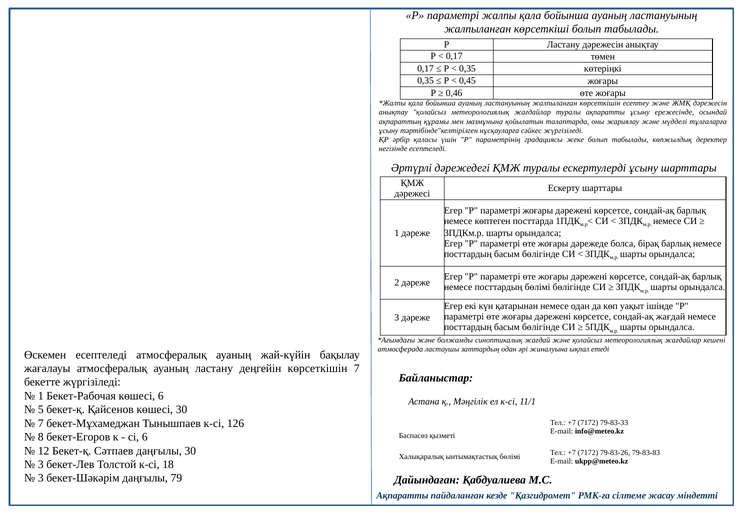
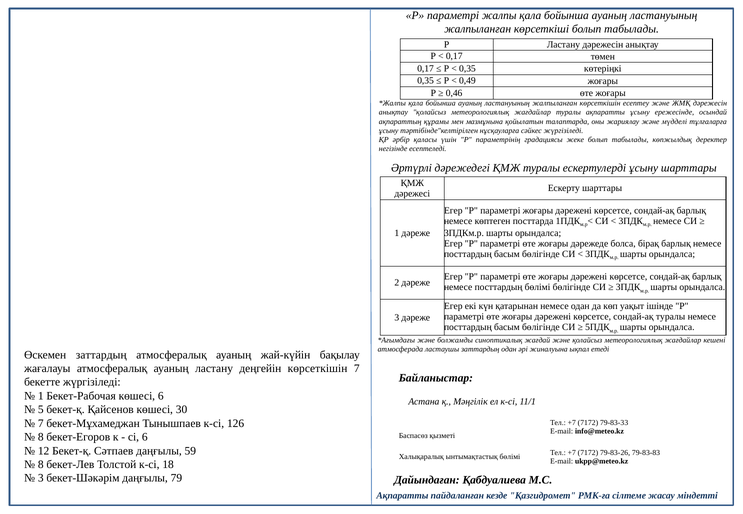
0,45: 0,45 -> 0,49 (467, 81)
сондай-ақ жағдай: жағдай -> туралы (671, 317)
Өскемен есептеледі: есептеледі -> заттардың (101, 355)
даңғылы 30: 30 -> 59 (190, 451)
3: 3 -> 8 (41, 465)
